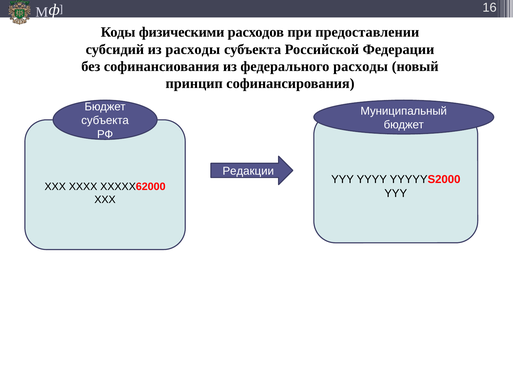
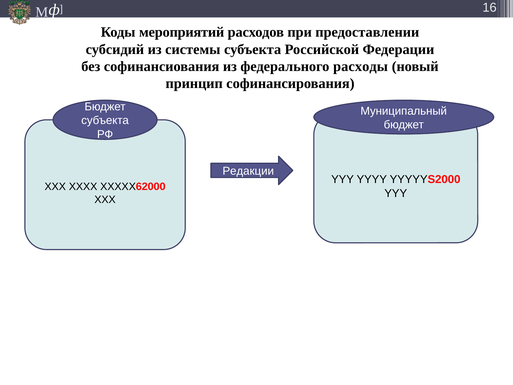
физическими: физическими -> мероприятий (182, 32)
из расходы: расходы -> системы (193, 49)
